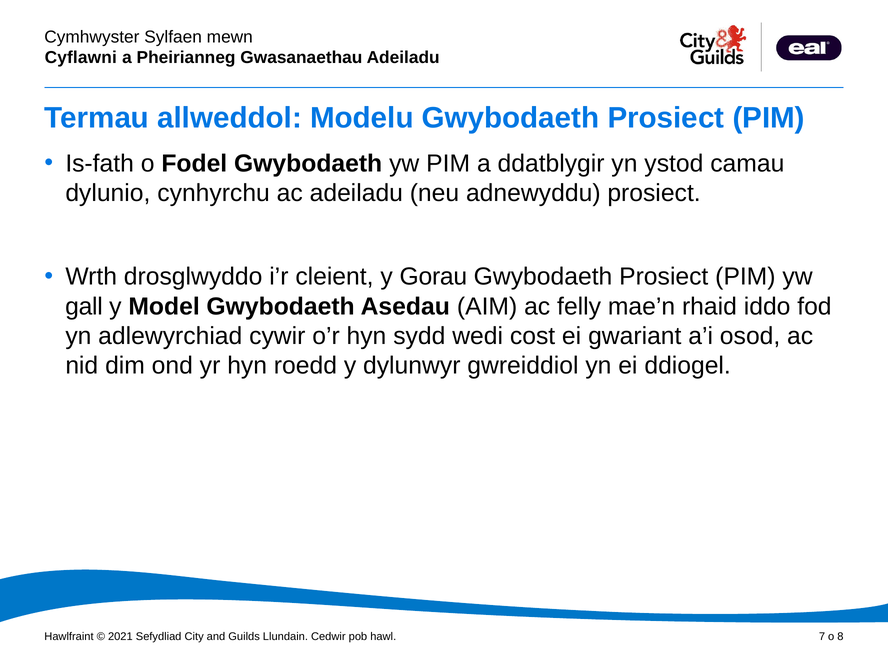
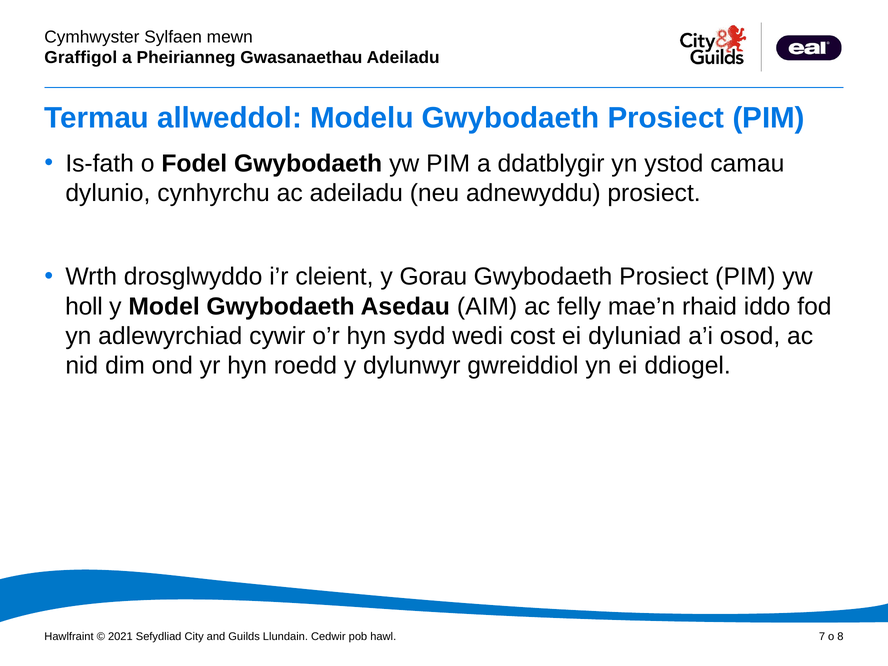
Cyflawni: Cyflawni -> Graffigol (81, 58)
gall: gall -> holl (84, 306)
gwariant: gwariant -> dyluniad (635, 336)
